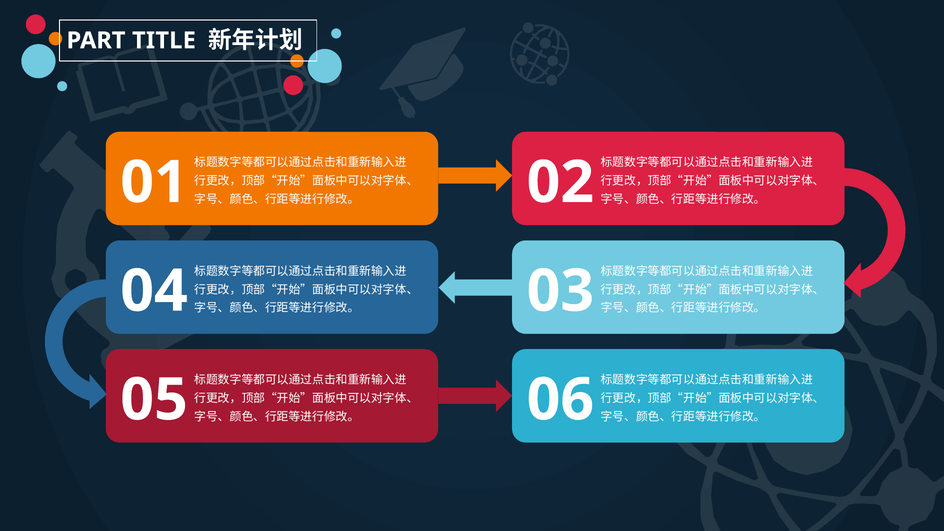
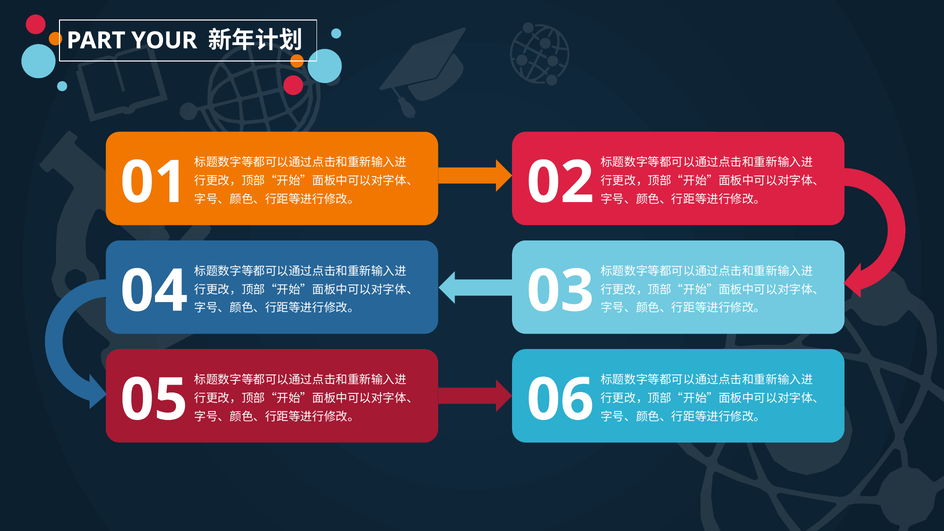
TITLE: TITLE -> YOUR (164, 41)
